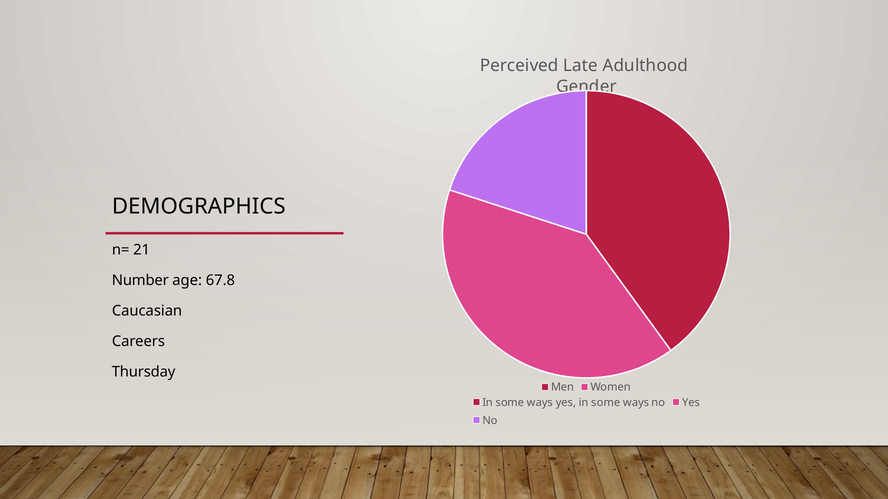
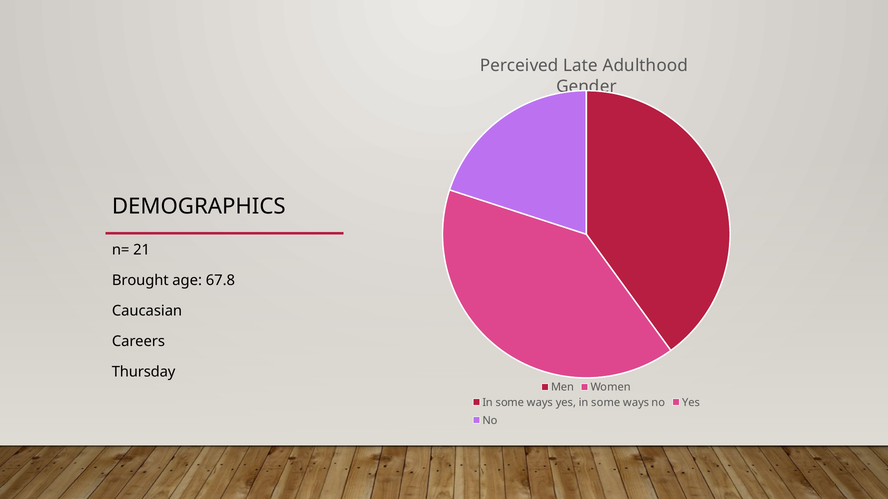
Number: Number -> Brought (140, 281)
